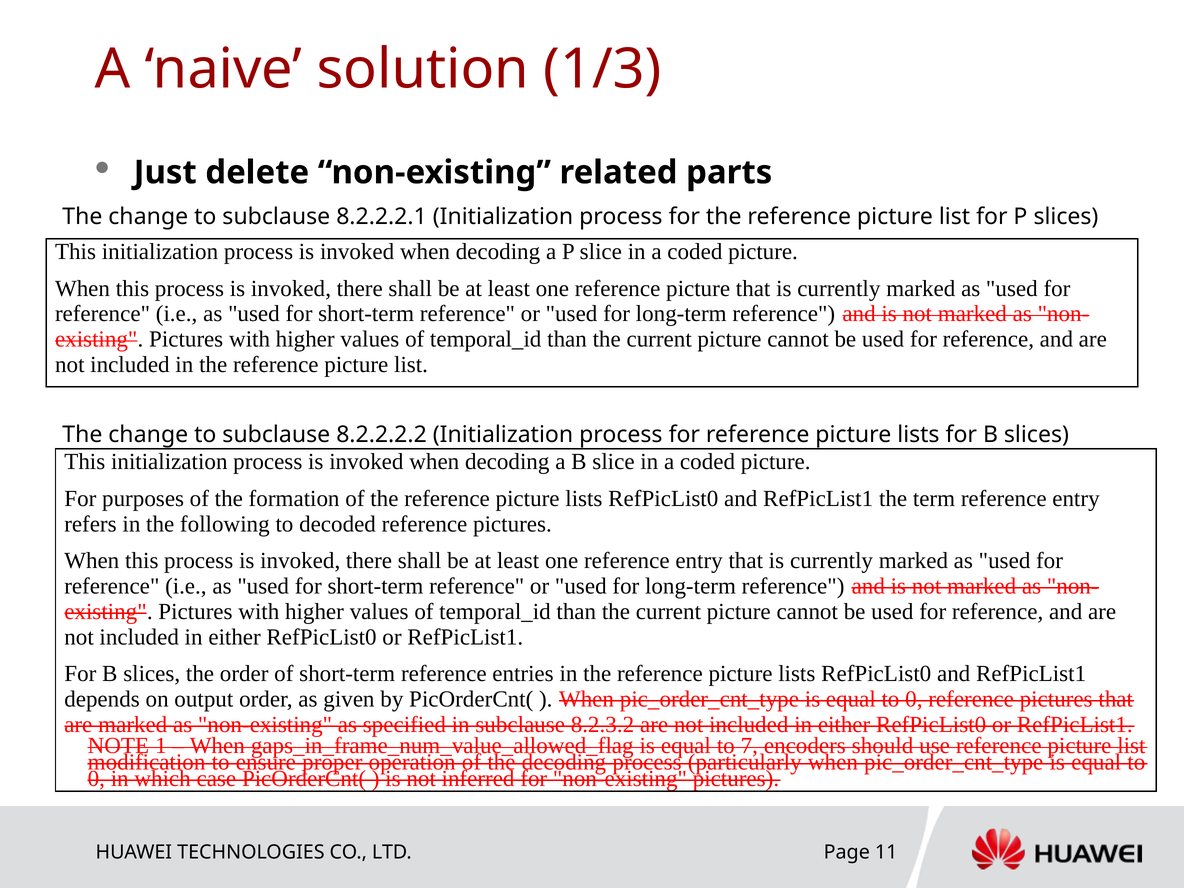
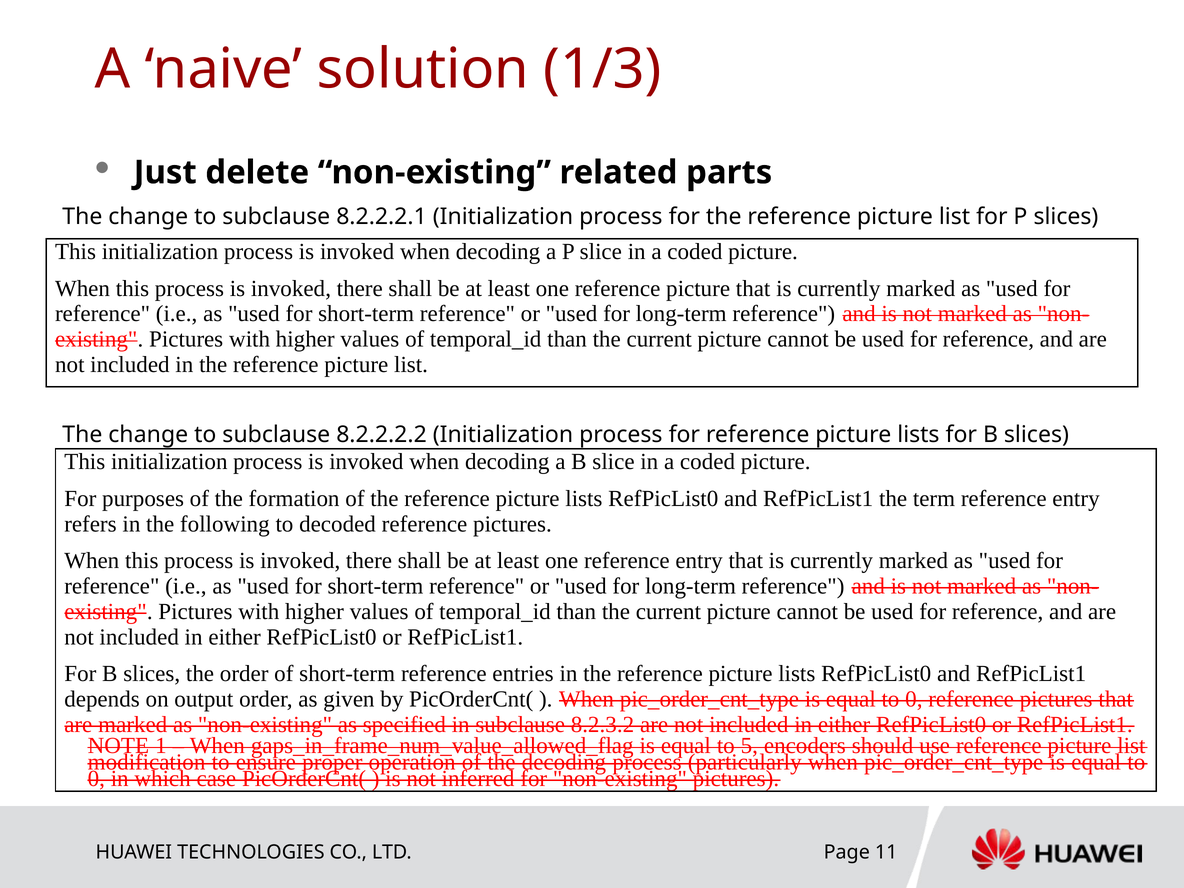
7: 7 -> 5 (749, 746)
